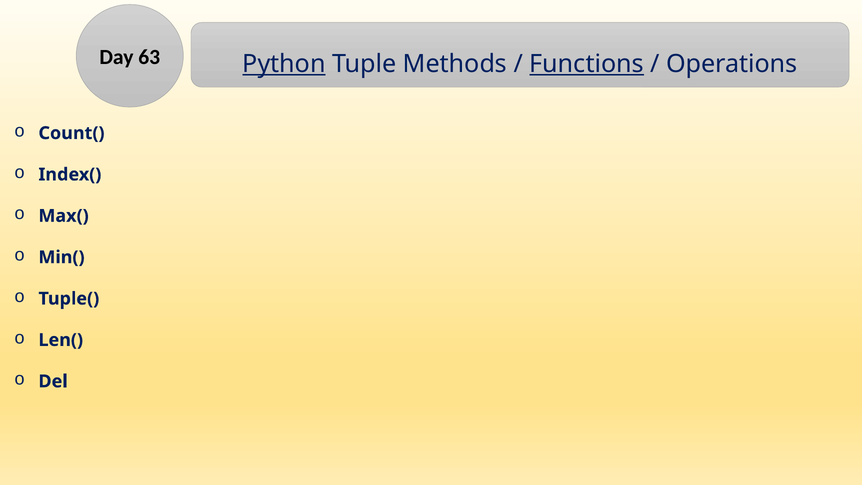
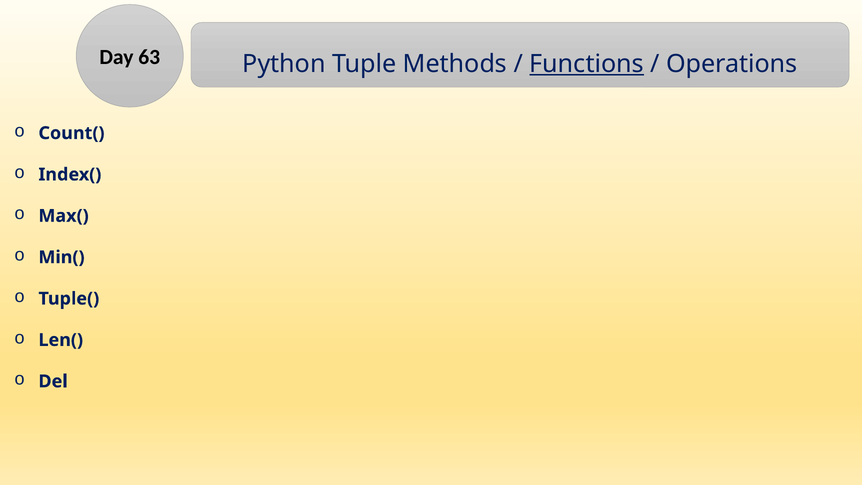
Python underline: present -> none (284, 64)
